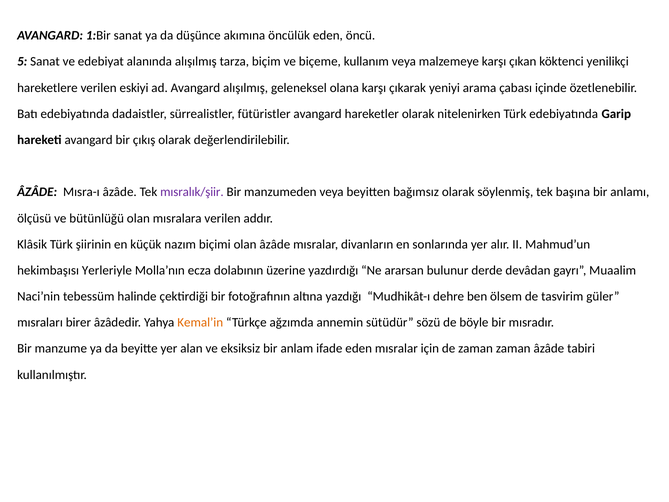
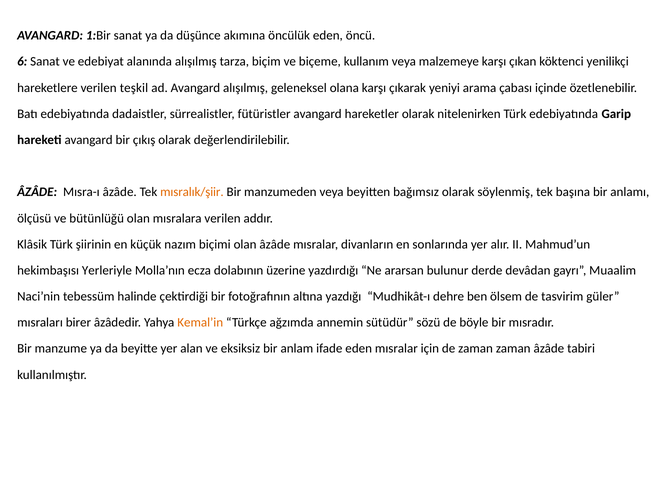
5: 5 -> 6 (22, 62)
eskiyi: eskiyi -> teşkil (134, 88)
mısralık/şiir colour: purple -> orange (192, 192)
